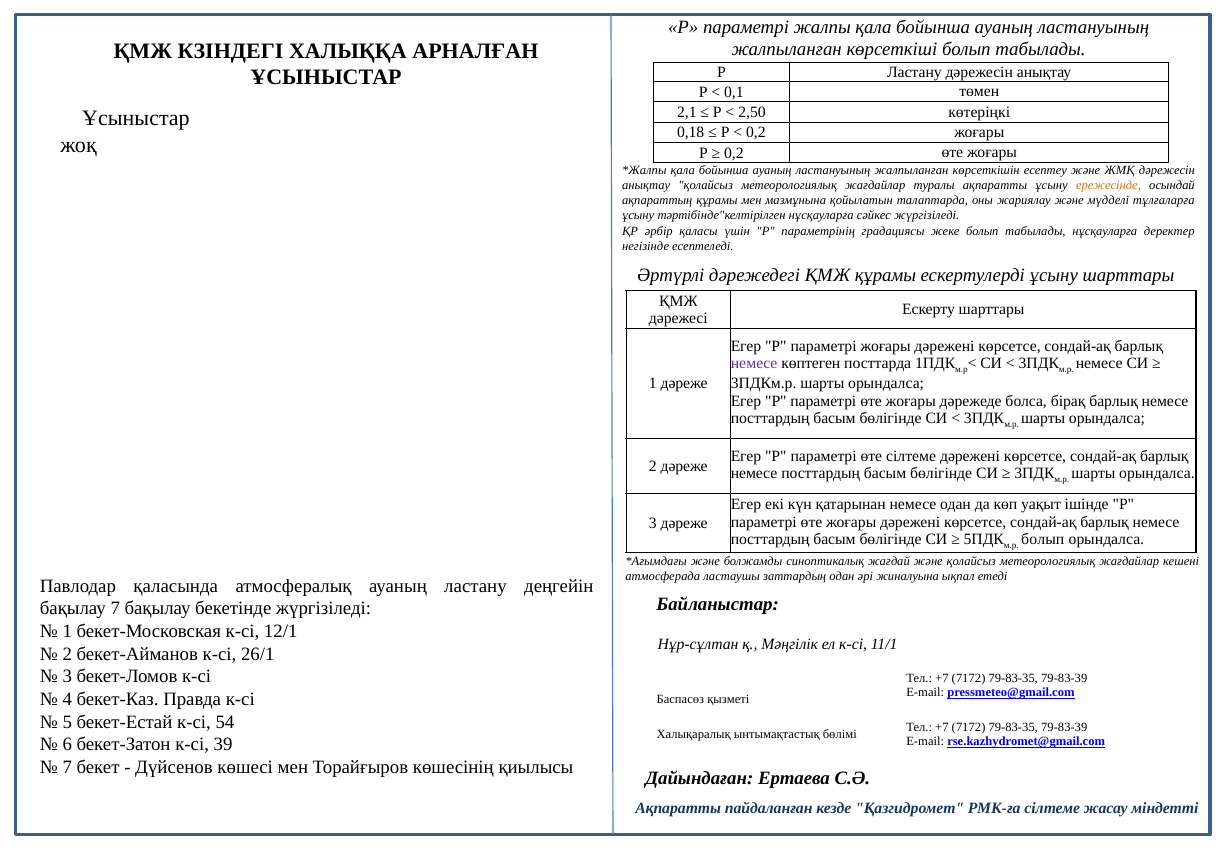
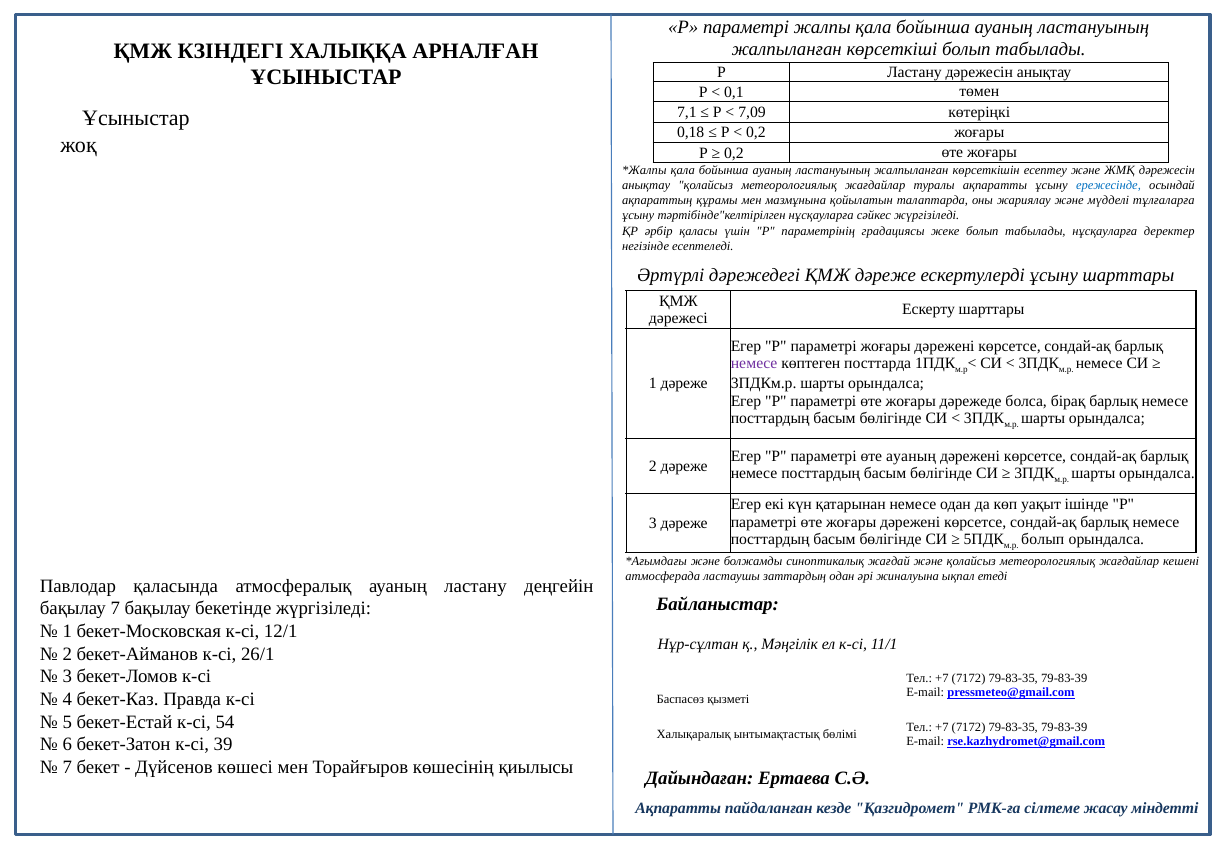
2,1: 2,1 -> 7,1 (687, 113)
2,50: 2,50 -> 7,09 (752, 113)
ережесінде colour: orange -> blue (1108, 186)
ҚМЖ құрамы: құрамы -> дәреже (885, 276)
өте сілтеме: сілтеме -> ауаның (911, 456)
